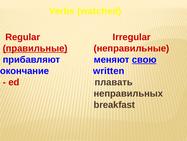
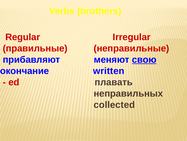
watched: watched -> brothers (99, 11)
правильные underline: present -> none (35, 48)
breakfast: breakfast -> collected (114, 104)
